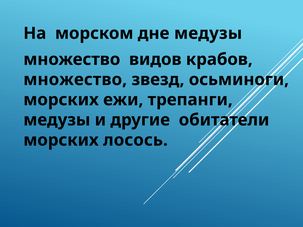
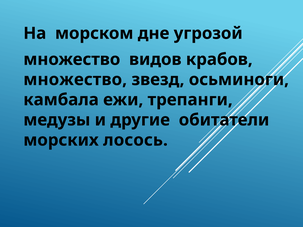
дне медузы: медузы -> угрозой (208, 33)
морских: морских -> камбала (61, 100)
